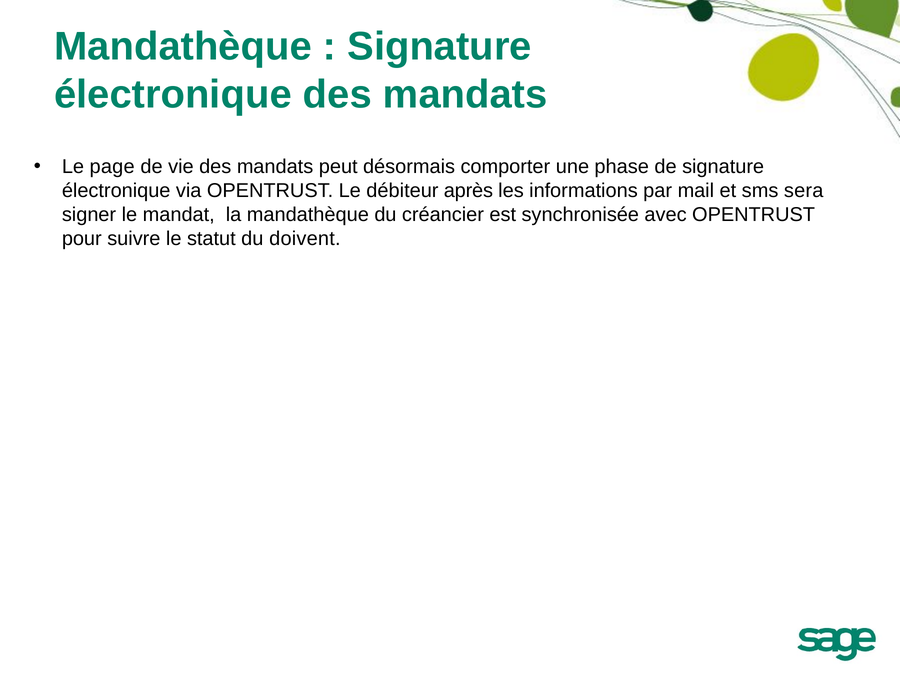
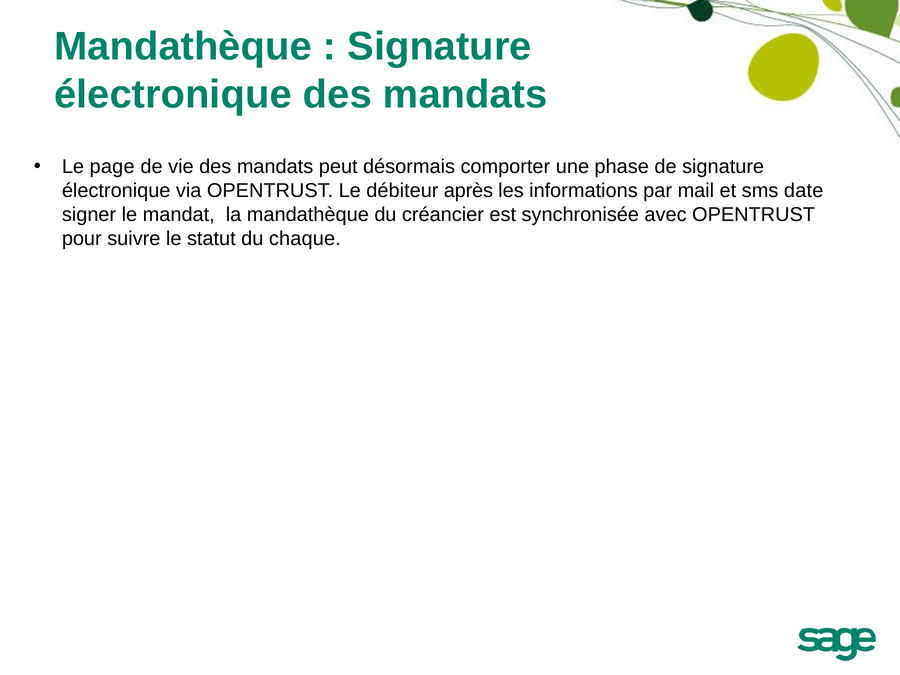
sera: sera -> date (804, 191)
doivent: doivent -> chaque (305, 239)
